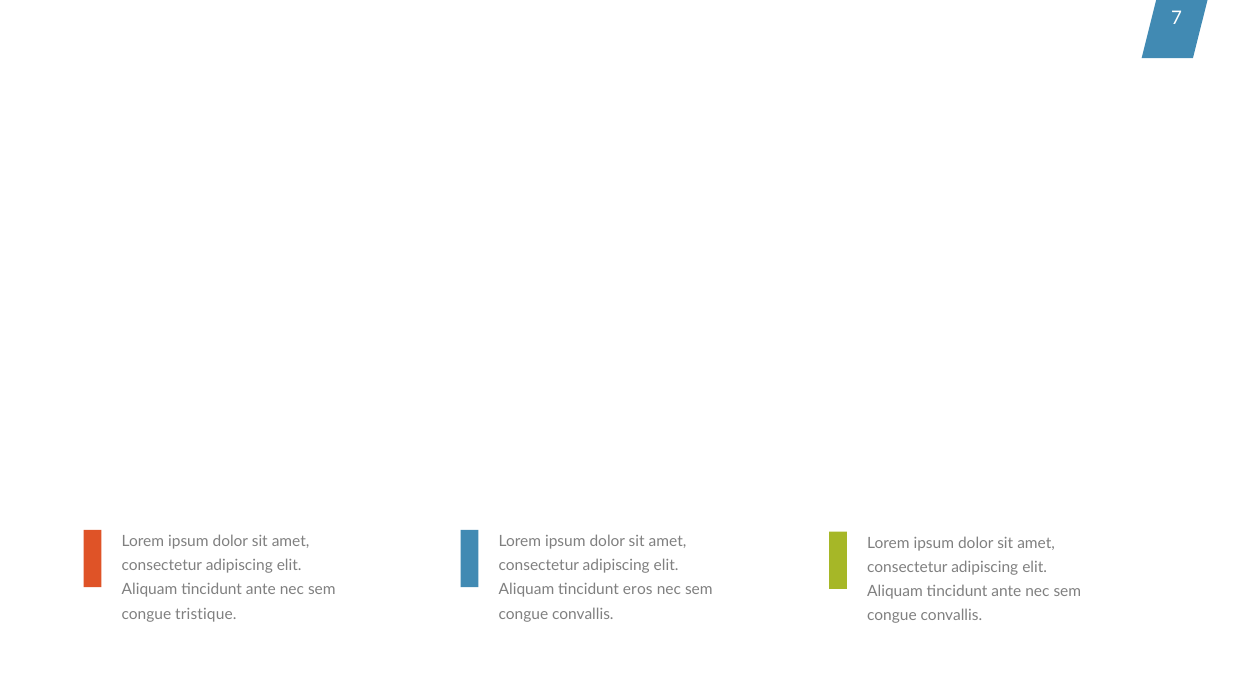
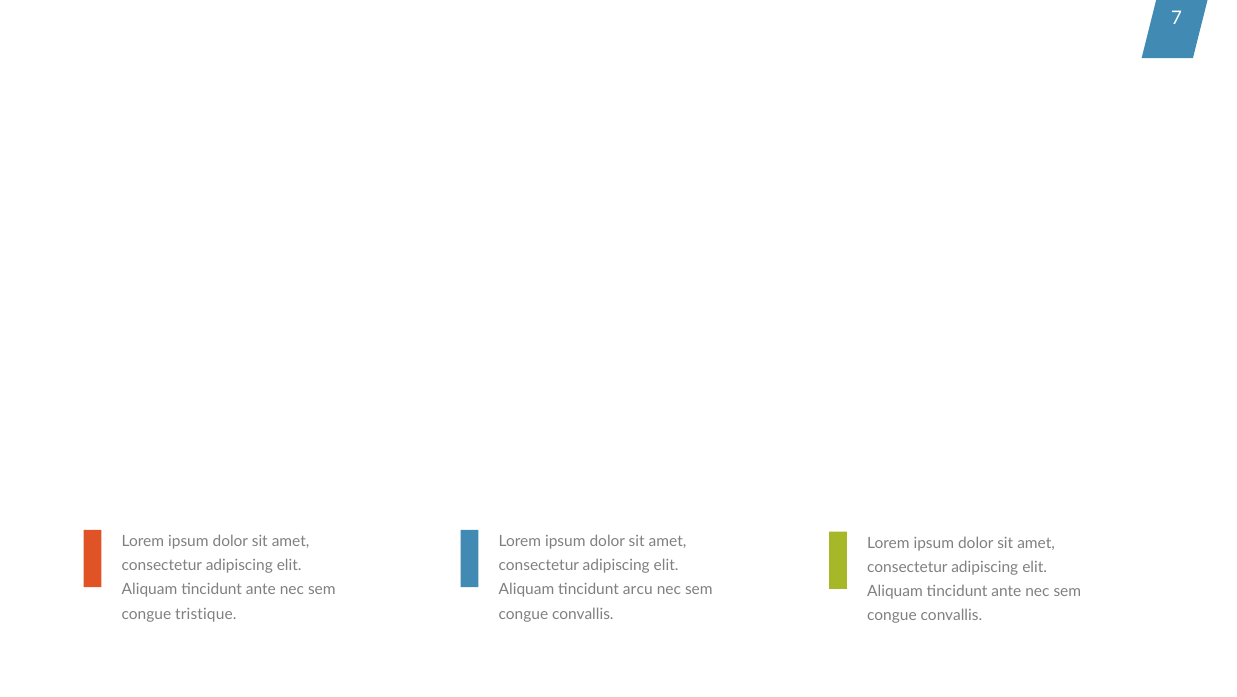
eros: eros -> arcu (638, 590)
